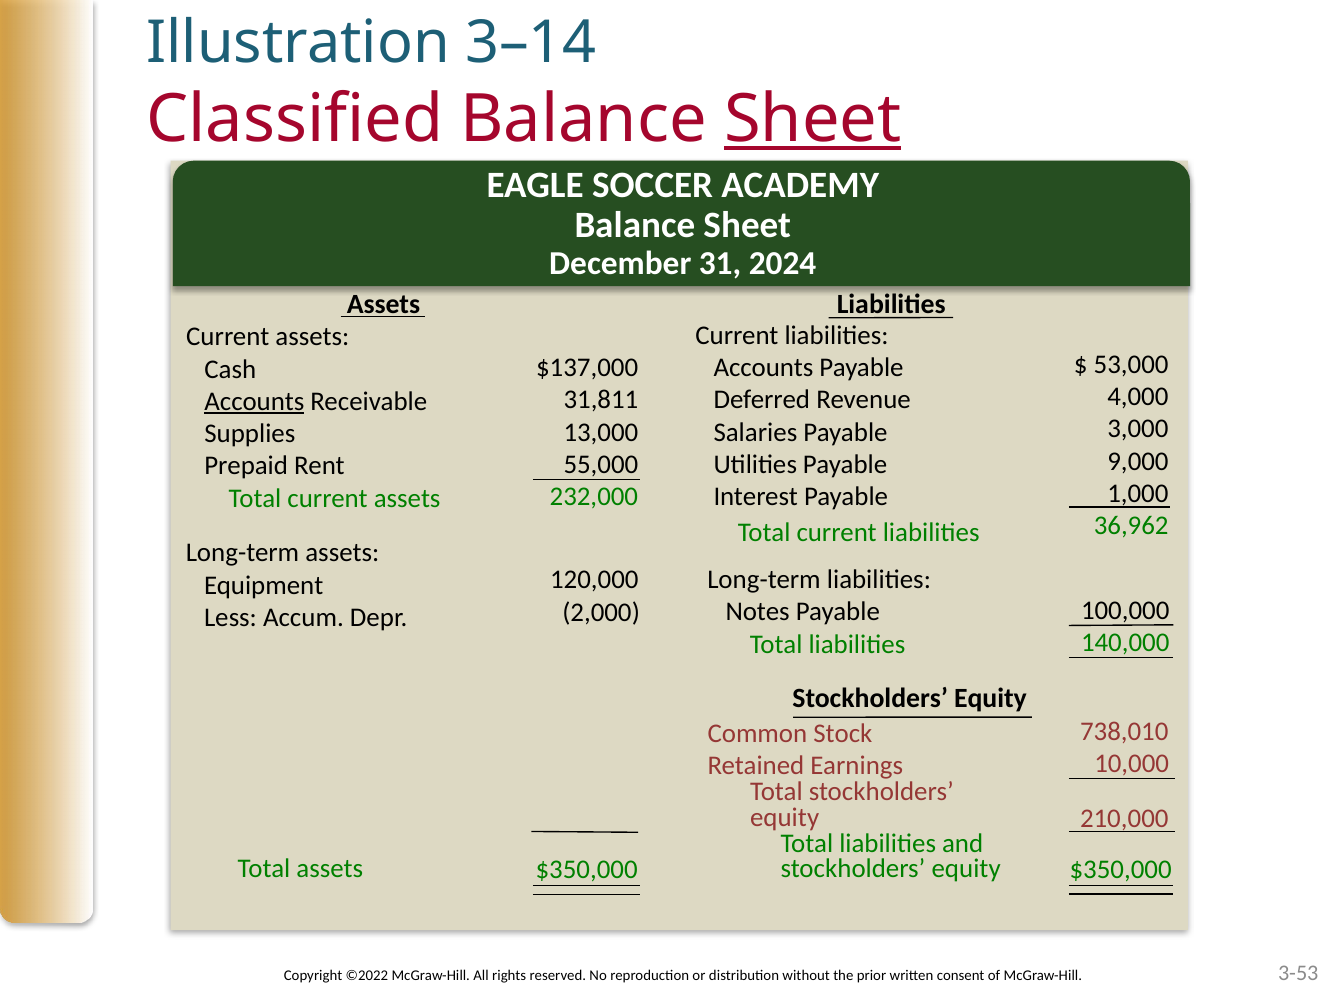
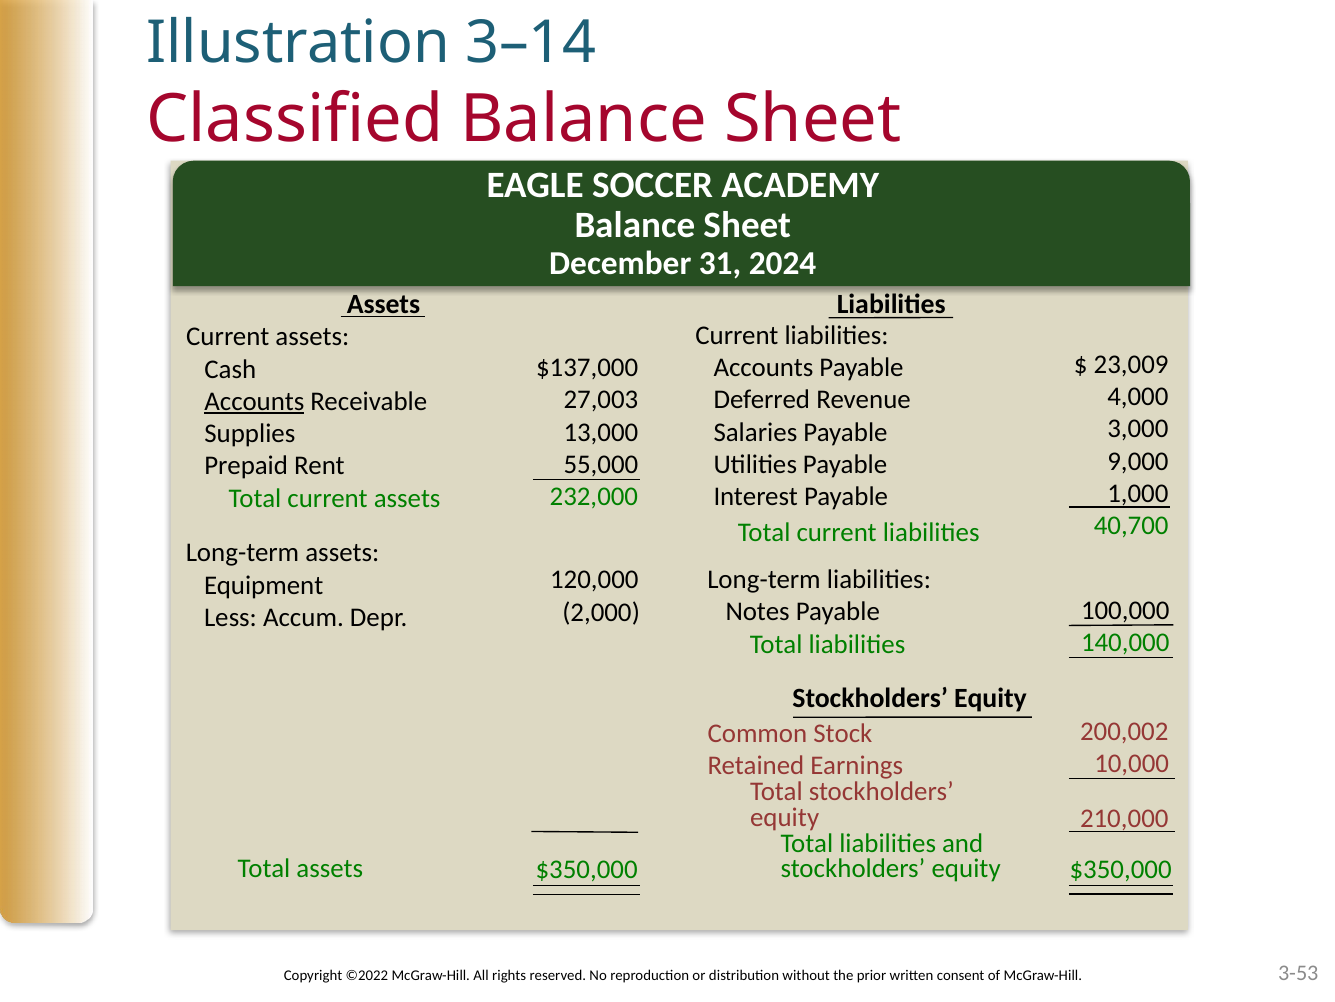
Sheet underline: present -> none (813, 119)
53,000: 53,000 -> 23,009 (1131, 364)
31,811: 31,811 -> 27,003 (601, 400)
36,962: 36,962 -> 40,700 (1131, 525)
738,010: 738,010 -> 200,002 (1124, 731)
